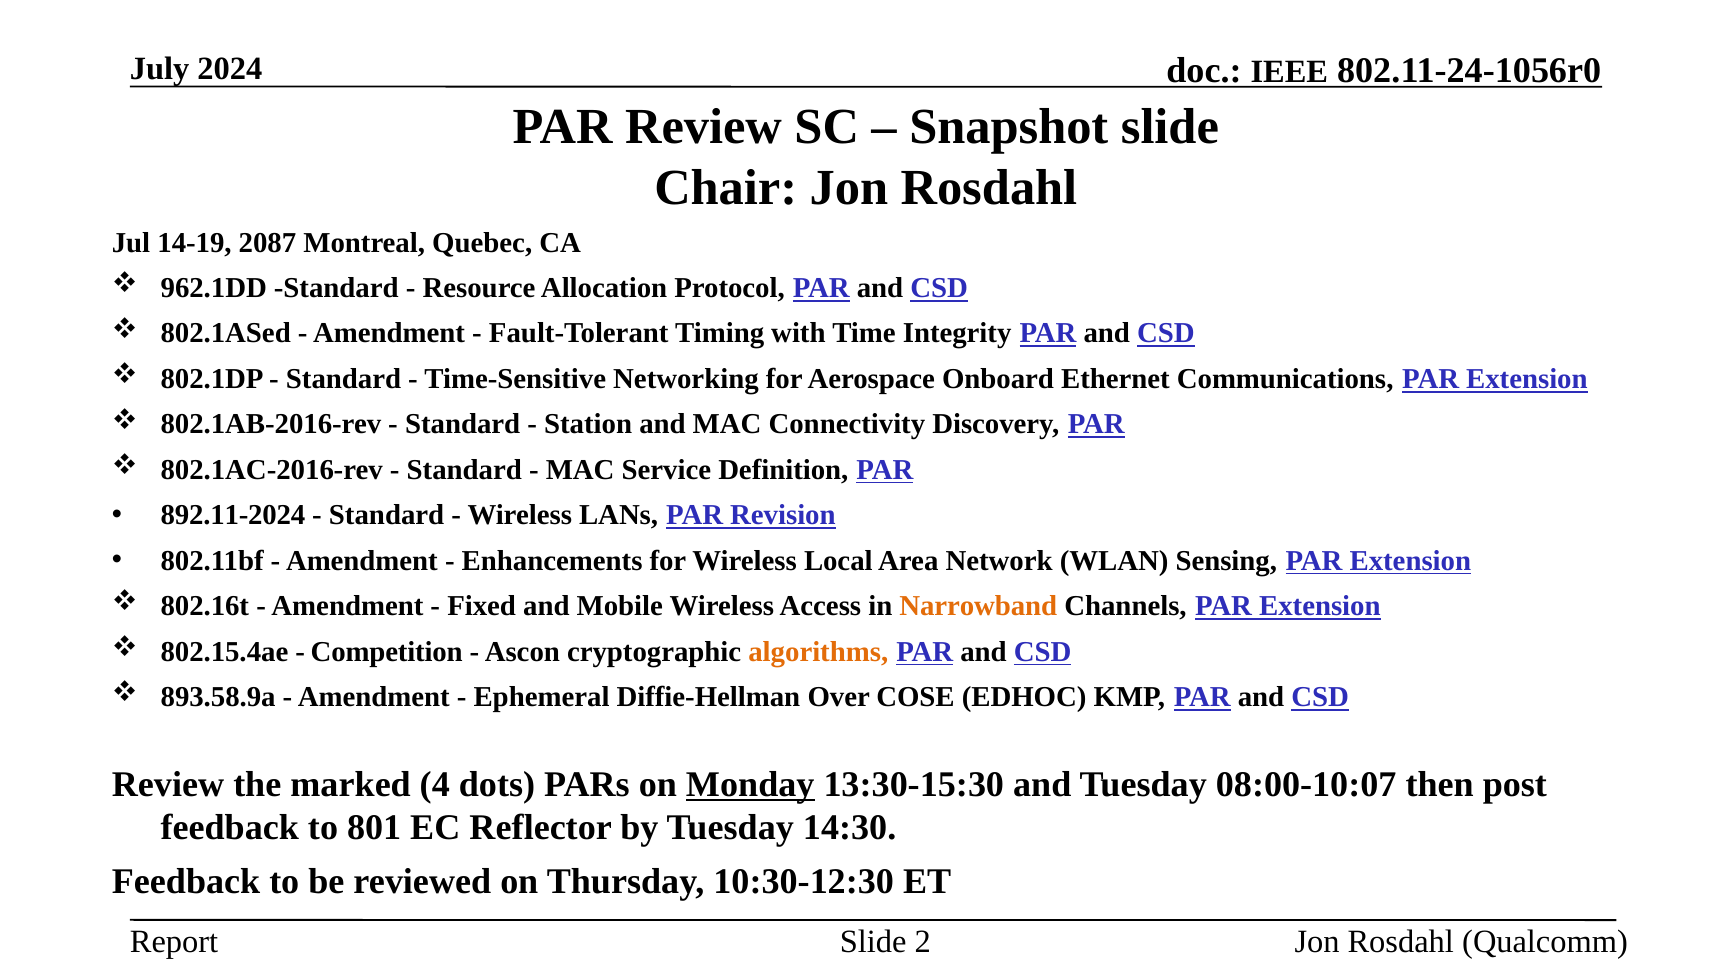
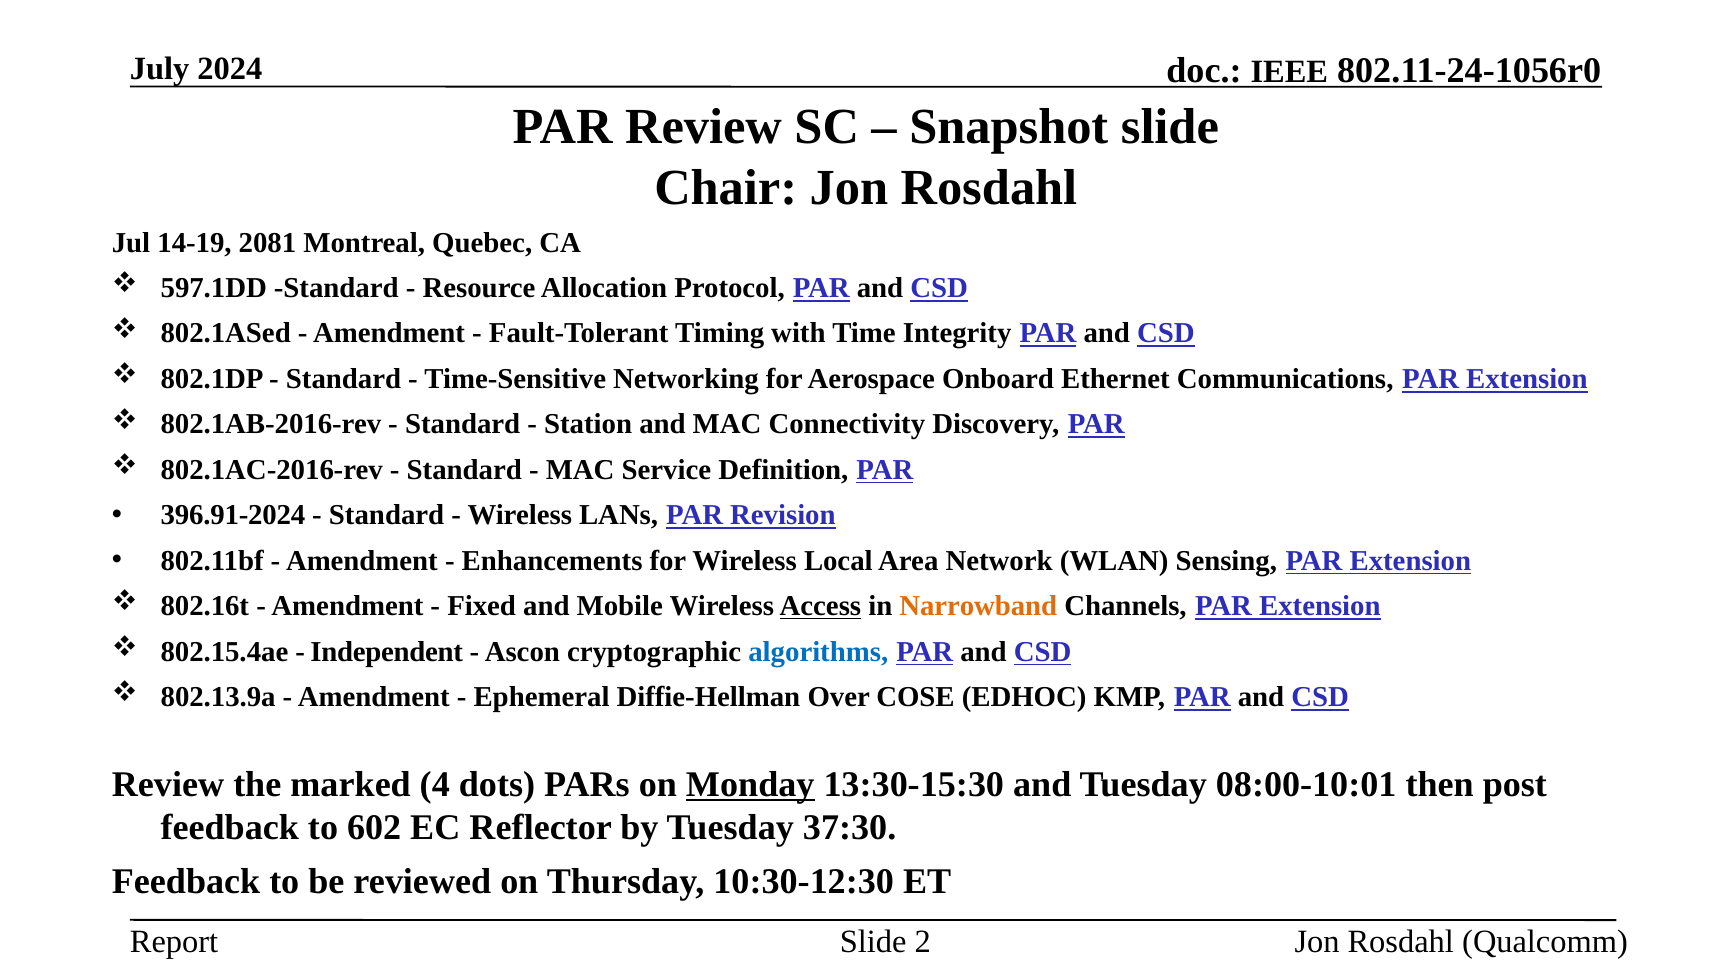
2087: 2087 -> 2081 (267, 243)
962.1DD: 962.1DD -> 597.1DD (214, 288)
892.11-2024: 892.11-2024 -> 396.91-2024 (233, 515)
Access underline: none -> present (820, 606)
Competition: Competition -> Independent (387, 652)
algorithms colour: orange -> blue (818, 652)
893.58.9a: 893.58.9a -> 802.13.9a (218, 697)
08:00-10:07: 08:00-10:07 -> 08:00-10:01 (1306, 784)
801: 801 -> 602 (374, 828)
14:30: 14:30 -> 37:30 (850, 828)
